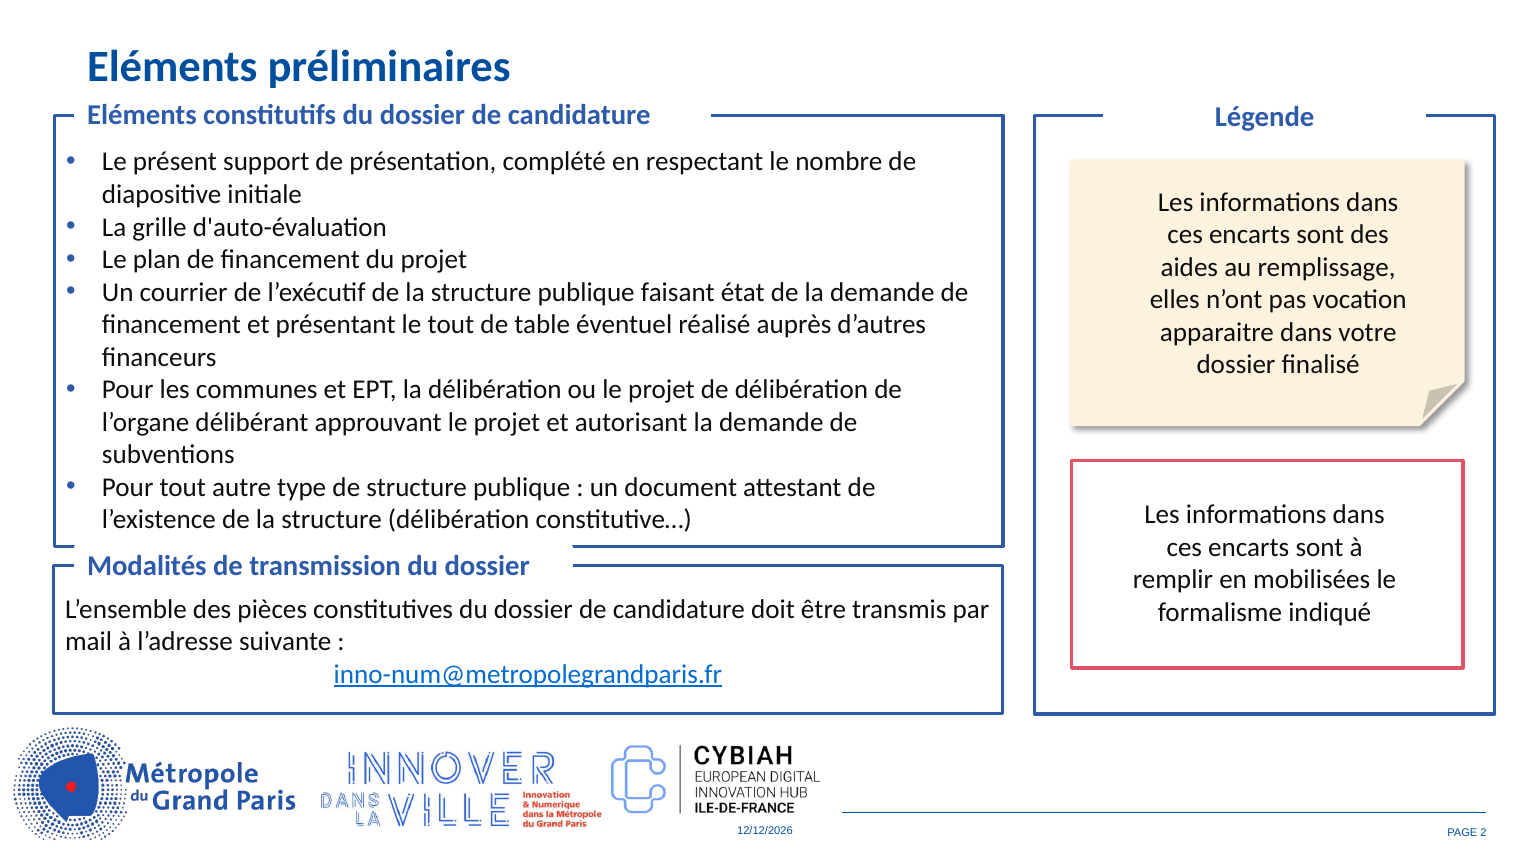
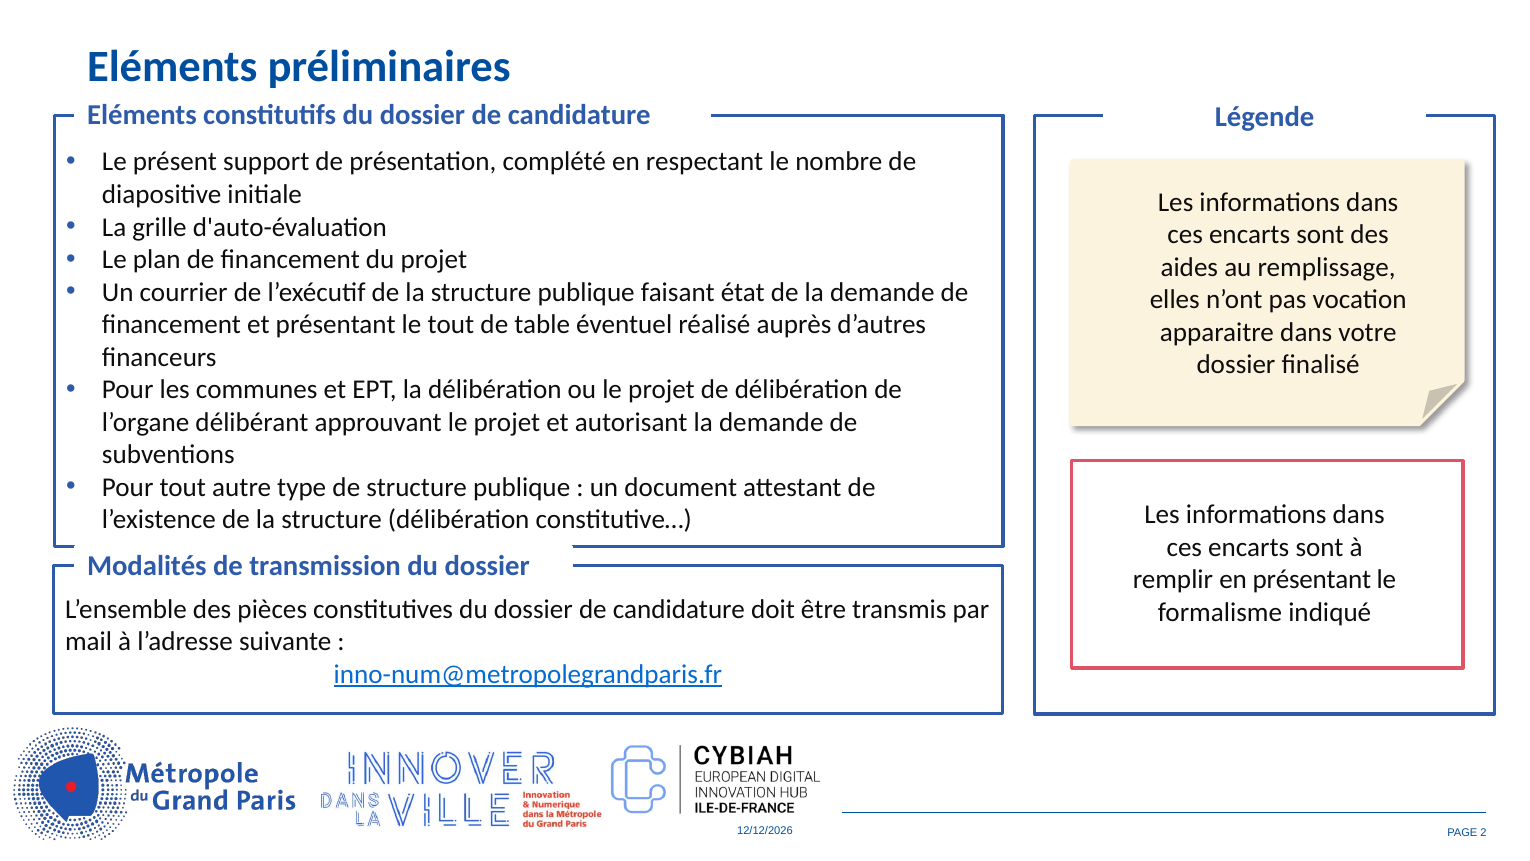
en mobilisées: mobilisées -> présentant (1312, 579)
